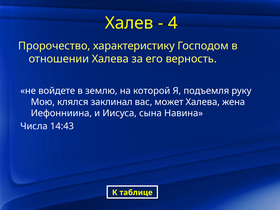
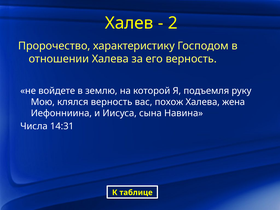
4: 4 -> 2 (173, 23)
клялся заклинал: заклинал -> верность (112, 102)
может: может -> похож (169, 102)
14:43: 14:43 -> 14:31 (62, 126)
